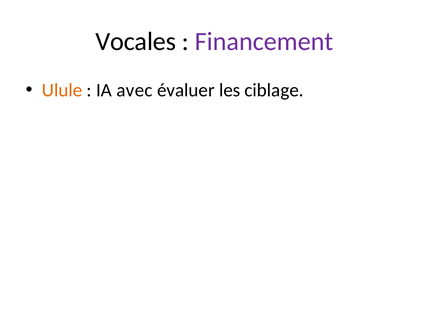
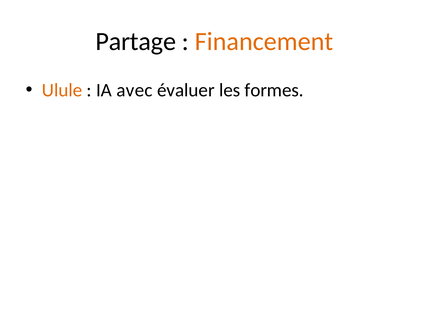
Vocales: Vocales -> Partage (136, 42)
Financement colour: purple -> orange (264, 42)
ciblage: ciblage -> formes (274, 90)
